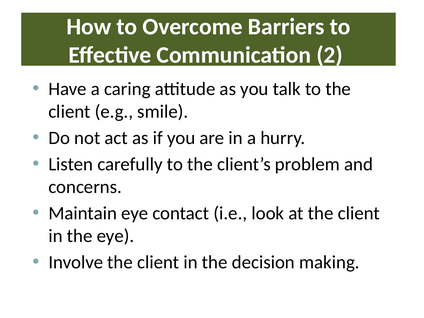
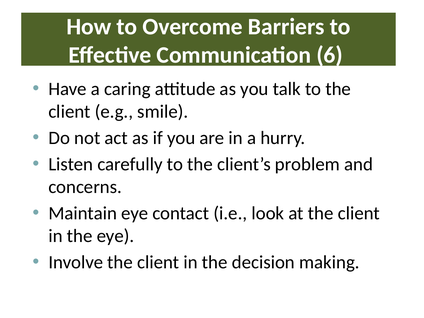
2: 2 -> 6 (330, 55)
